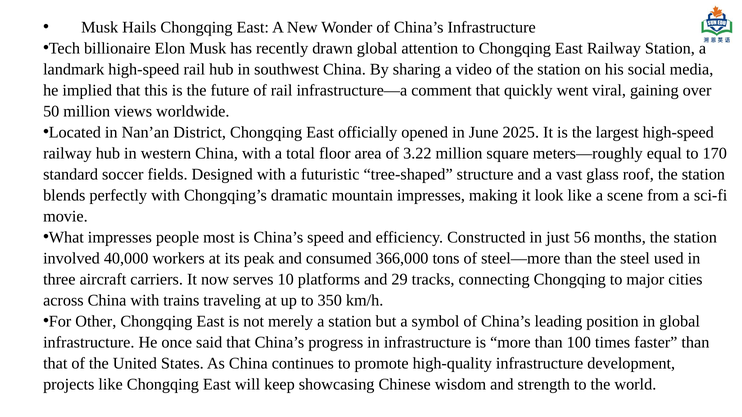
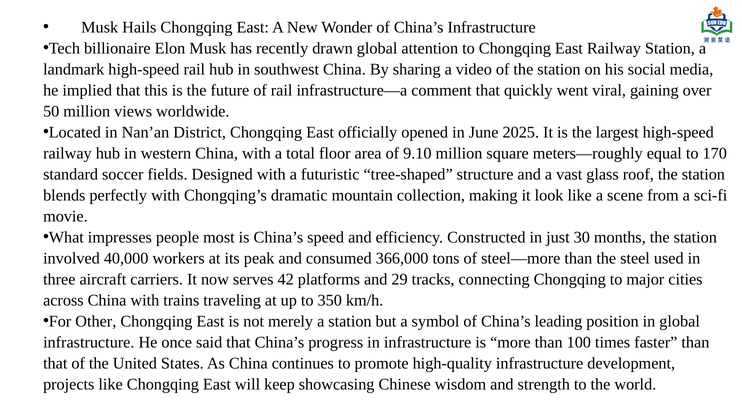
3.22: 3.22 -> 9.10 (417, 153)
mountain impresses: impresses -> collection (431, 195)
56: 56 -> 30 (582, 238)
10: 10 -> 42 (286, 280)
